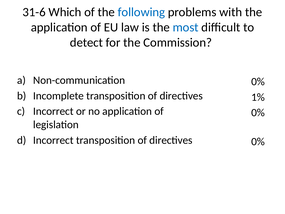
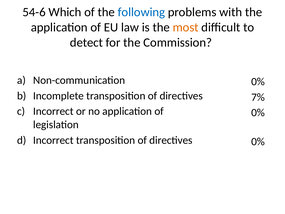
31-6: 31-6 -> 54-6 (34, 12)
most colour: blue -> orange (186, 27)
1%: 1% -> 7% (258, 97)
